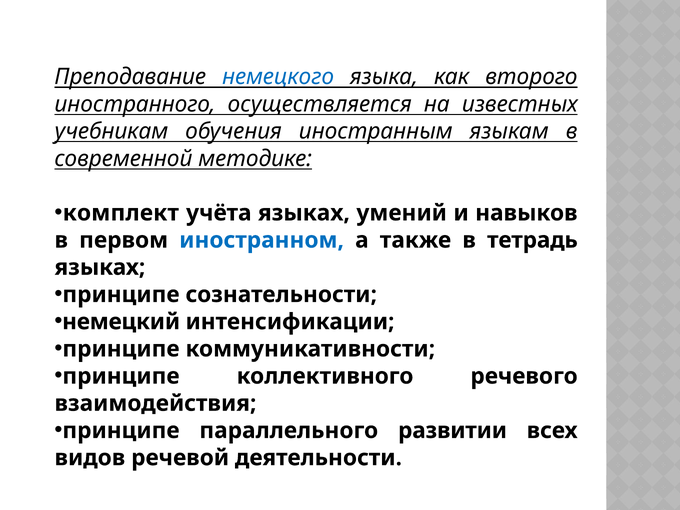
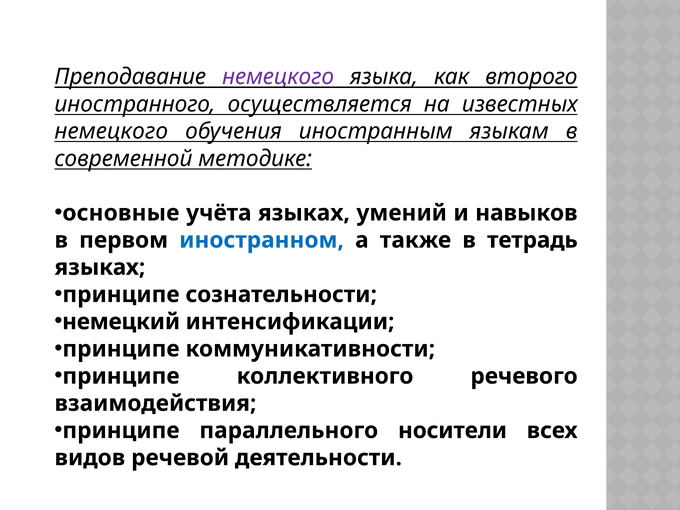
немецкого colour: blue -> purple (278, 77)
учебникам: учебникам -> немецкого (111, 131)
комплект: комплект -> основные (121, 213)
развитии: развитии -> носители (452, 431)
